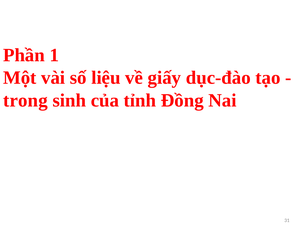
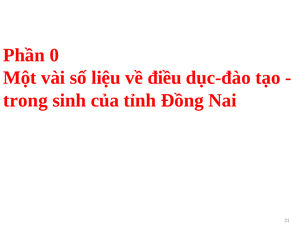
1: 1 -> 0 (54, 55)
giấy: giấy -> điều (165, 78)
